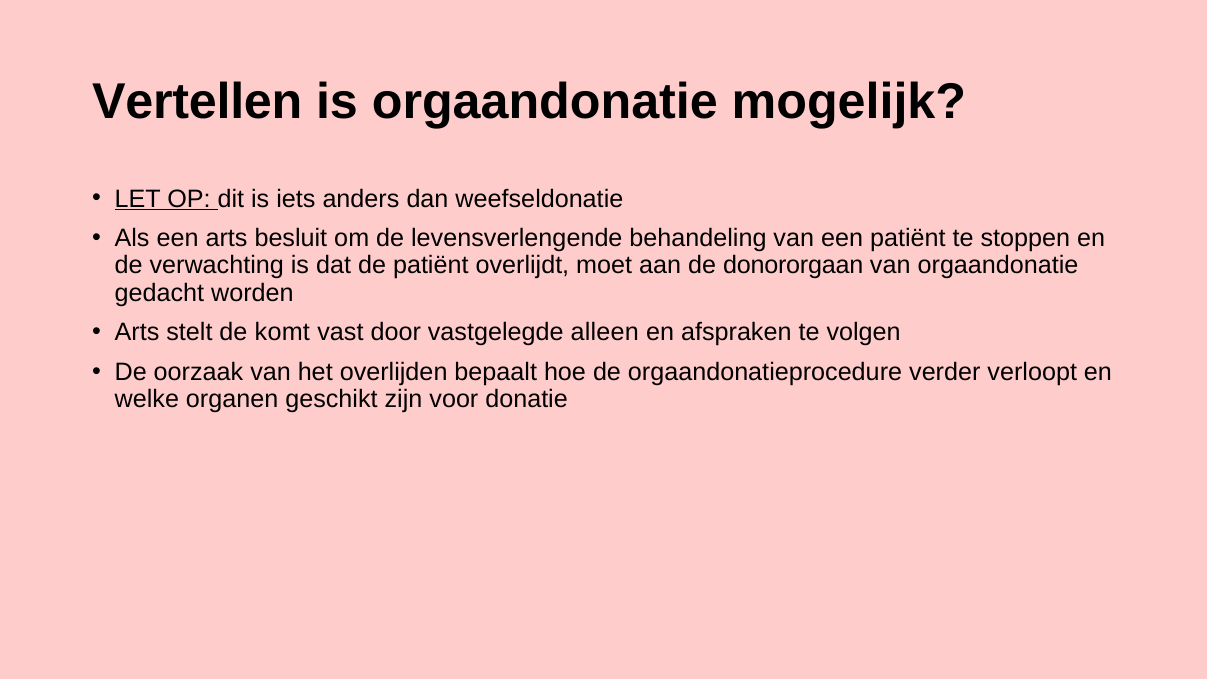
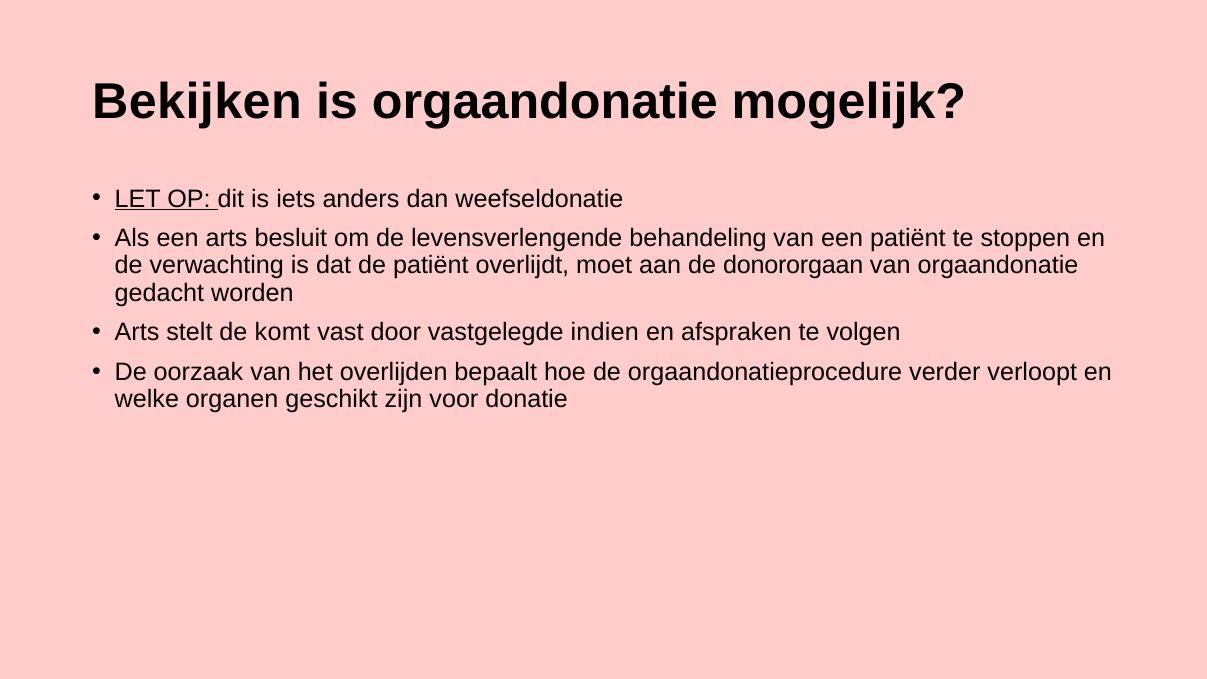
Vertellen: Vertellen -> Bekijken (197, 101)
alleen: alleen -> indien (605, 332)
